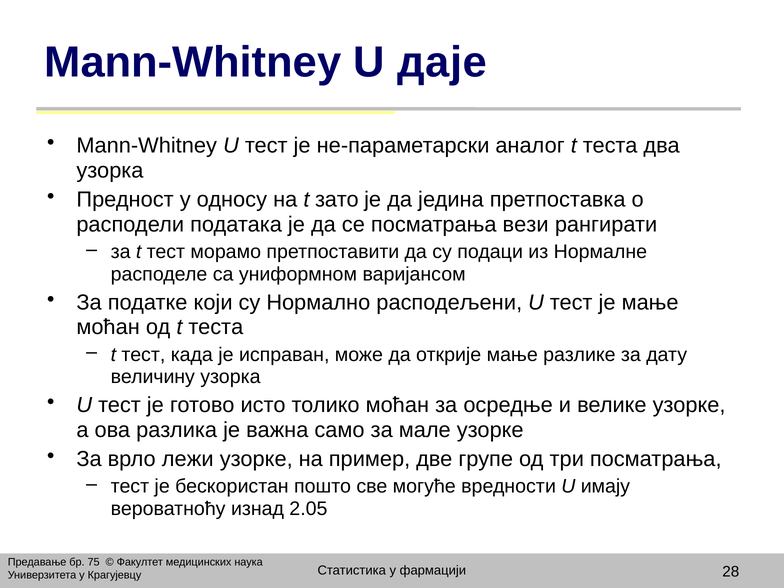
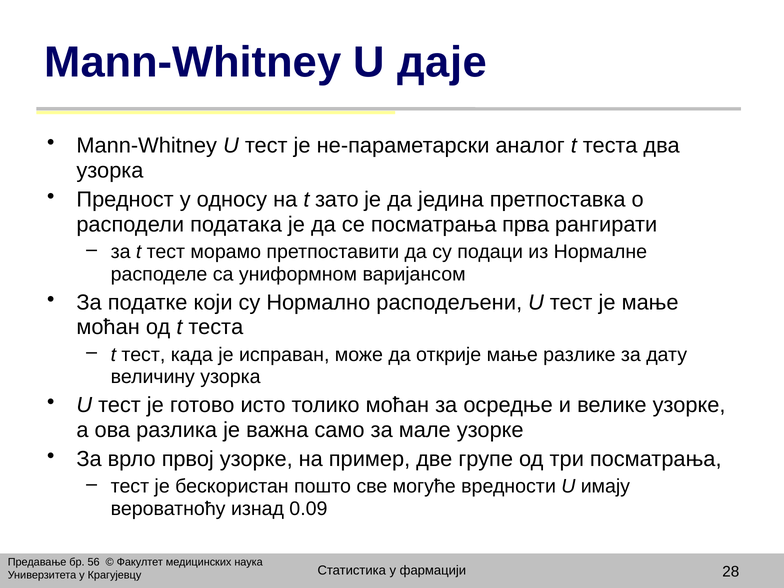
вези: вези -> прва (526, 225)
лежи: лежи -> првој (188, 459)
2.05: 2.05 -> 0.09 (308, 509)
75: 75 -> 56 (94, 562)
